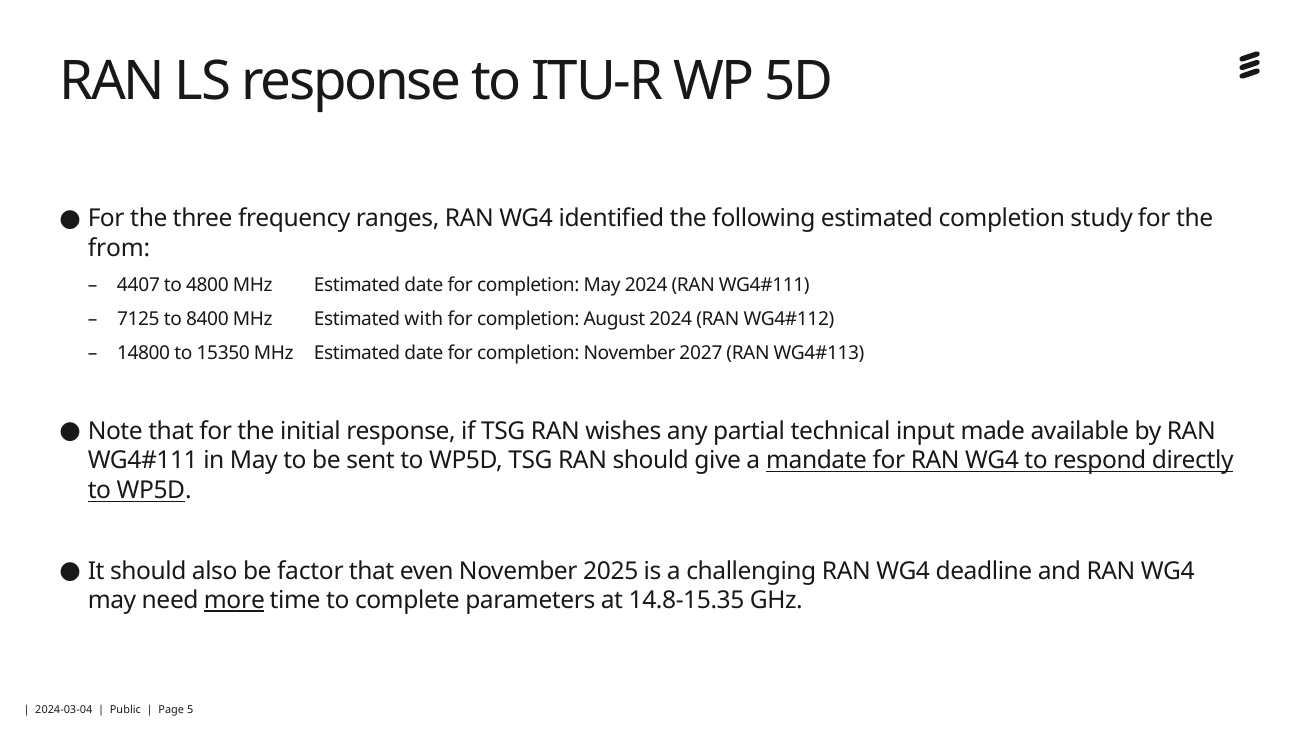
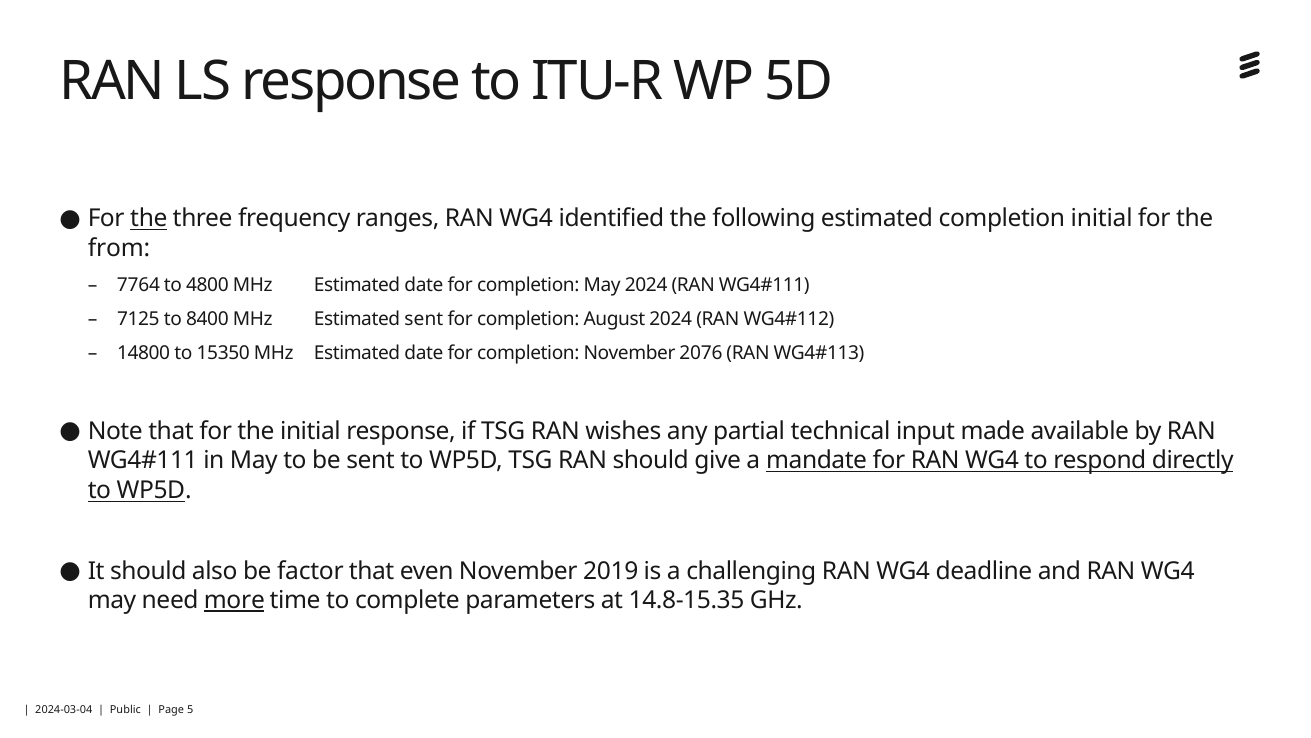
the underline: none -> present (149, 219)
completion study: study -> initial (1102, 219)
4407: 4407 -> 7764 (139, 285)
Estimated with: with -> sent (424, 319)
2027: 2027 -> 2076 (701, 353)
2025: 2025 -> 2019 (611, 570)
